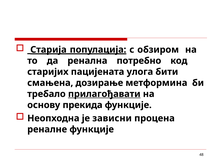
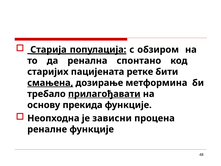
потребно: потребно -> спонтано (139, 61)
улога: улога -> ретке (140, 72)
смањена underline: none -> present (50, 83)
